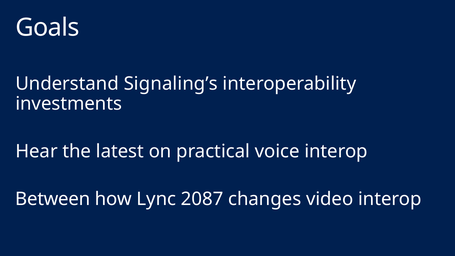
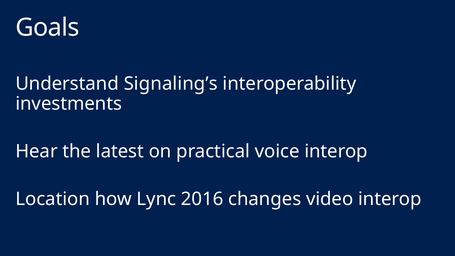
Between: Between -> Location (53, 199)
2087: 2087 -> 2016 (202, 199)
